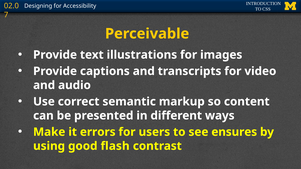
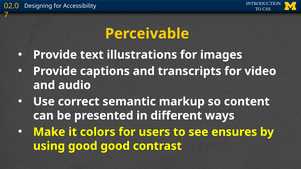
errors: errors -> colors (98, 132)
good flash: flash -> good (115, 146)
